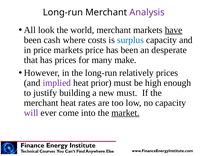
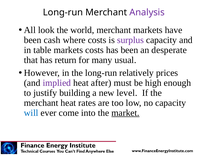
have underline: present -> none (174, 30)
surplus colour: blue -> purple (130, 40)
in price: price -> table (42, 50)
markets price: price -> costs (95, 50)
has prices: prices -> return (66, 60)
make: make -> usual (125, 60)
prior: prior -> after (101, 83)
new must: must -> level (127, 93)
will colour: purple -> blue (31, 113)
